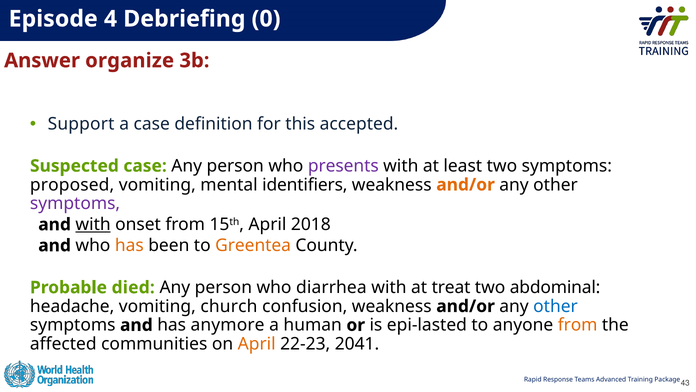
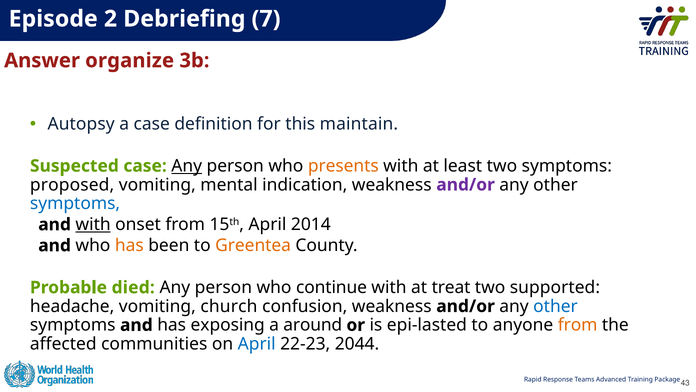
4: 4 -> 2 (110, 19)
0: 0 -> 7 (266, 19)
Support: Support -> Autopsy (81, 124)
accepted: accepted -> maintain (359, 124)
Any underline: none -> present (187, 166)
presents colour: purple -> orange (343, 166)
identifiers: identifiers -> indication (305, 185)
and/or colour: orange -> purple (466, 185)
symptoms colour: purple -> blue (75, 203)
2018: 2018 -> 2014 (311, 224)
diarrhea: diarrhea -> continue (332, 287)
abdominal: abdominal -> supported (555, 287)
anymore: anymore -> exposing (228, 325)
human: human -> around (313, 325)
April colour: orange -> blue (257, 343)
2041: 2041 -> 2044 (357, 343)
